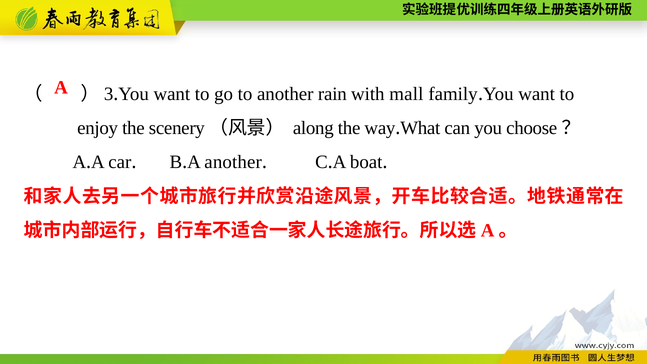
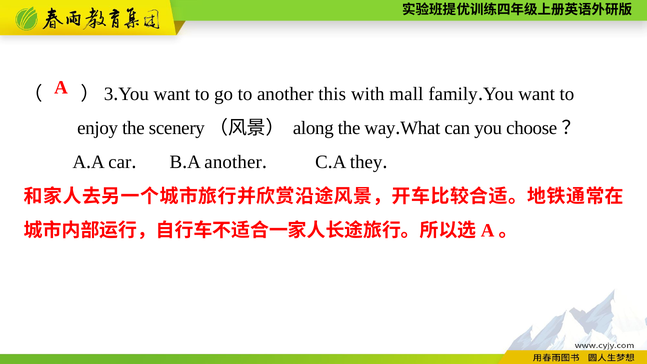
rain: rain -> this (332, 94)
boat: boat -> they (366, 162)
